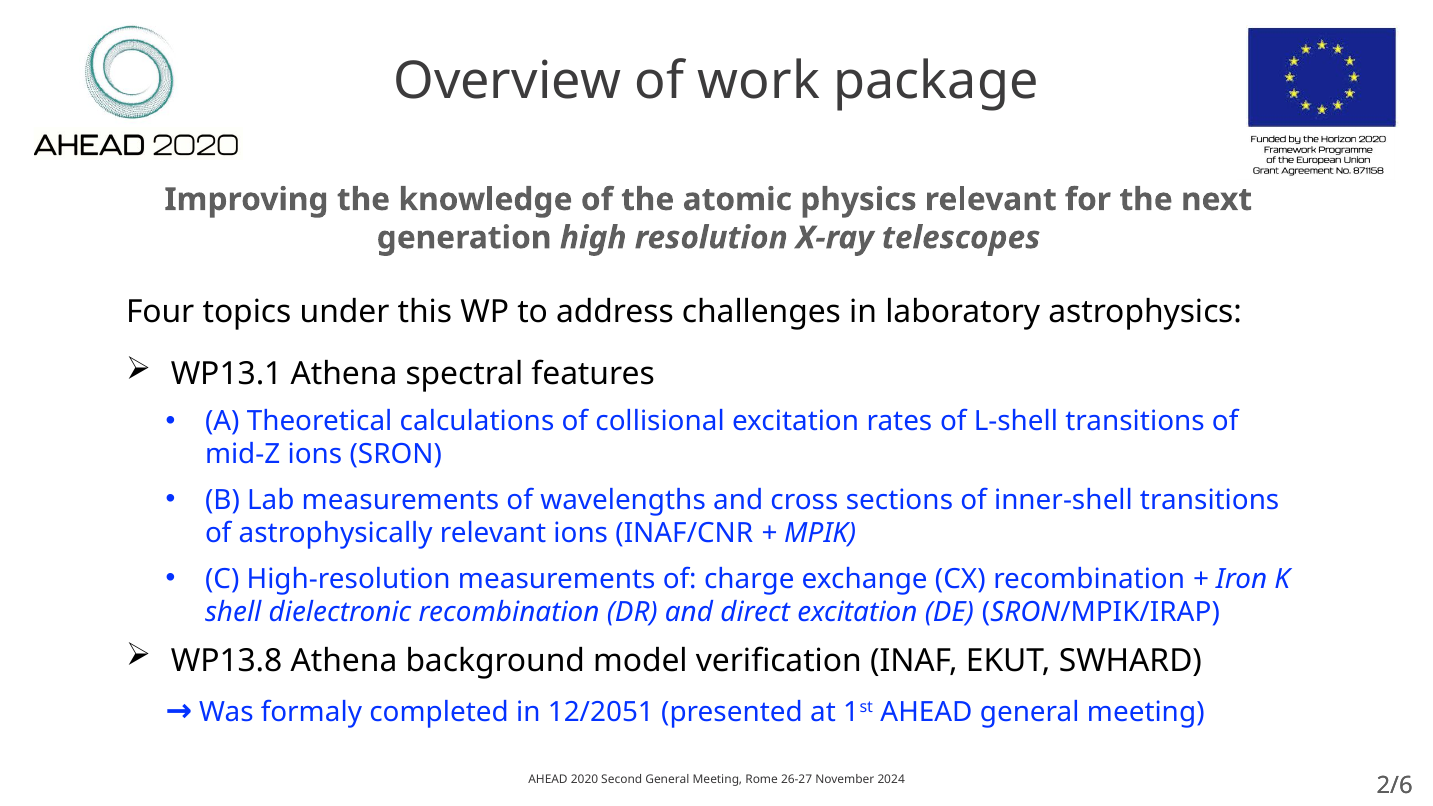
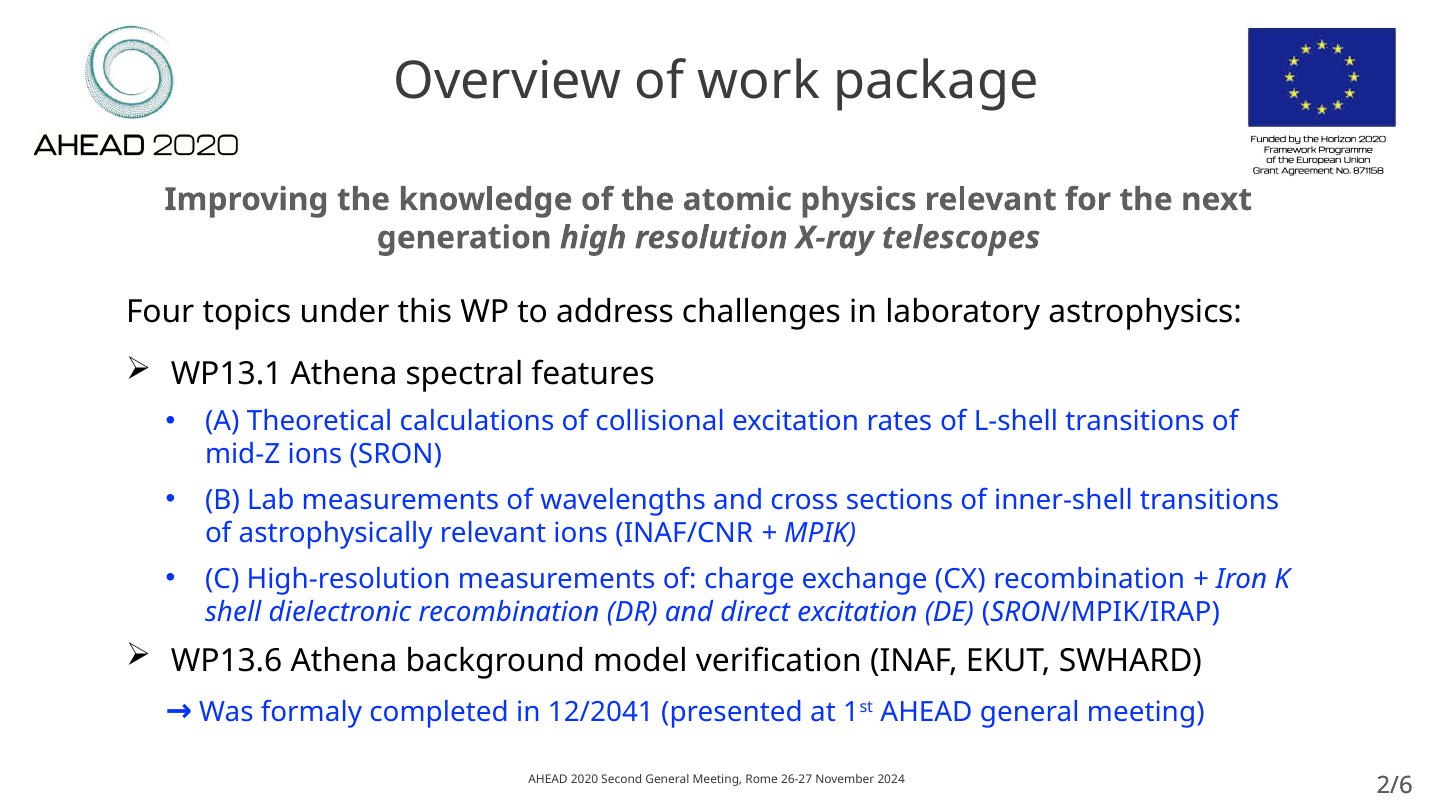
WP13.8: WP13.8 -> WP13.6 (227, 661)
12/2051: 12/2051 -> 12/2041 (601, 712)
